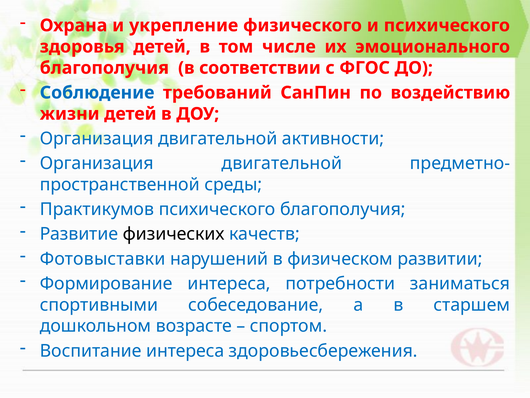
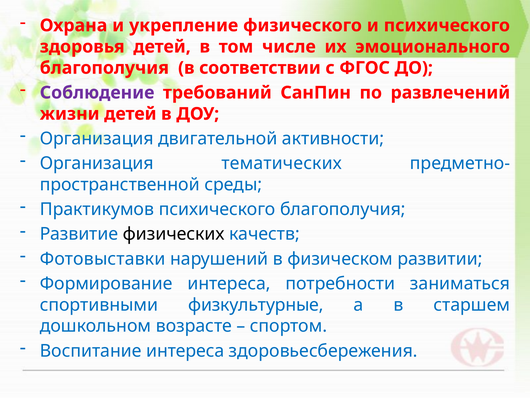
Соблюдение colour: blue -> purple (97, 93)
воздействию: воздействию -> развлечений (450, 93)
двигательной: двигательной -> тематических (282, 163)
собеседование: собеседование -> физкультурные (256, 305)
